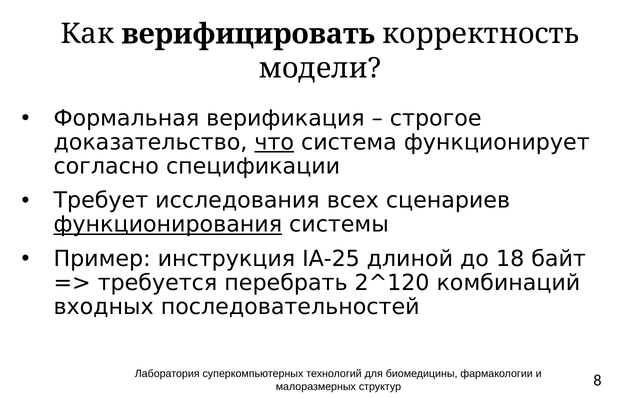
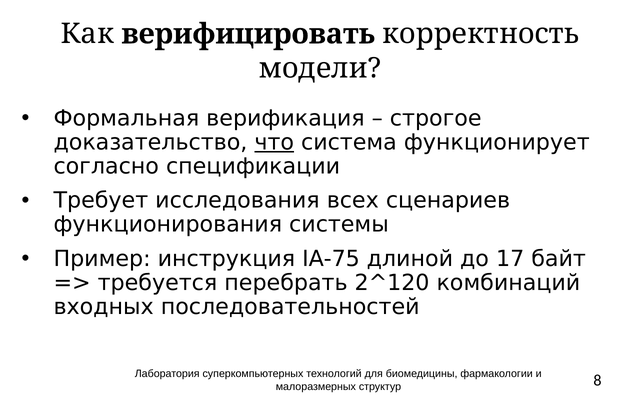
функционирования underline: present -> none (168, 225)
IA-25: IA-25 -> IA-75 (331, 259)
18: 18 -> 17 (510, 259)
